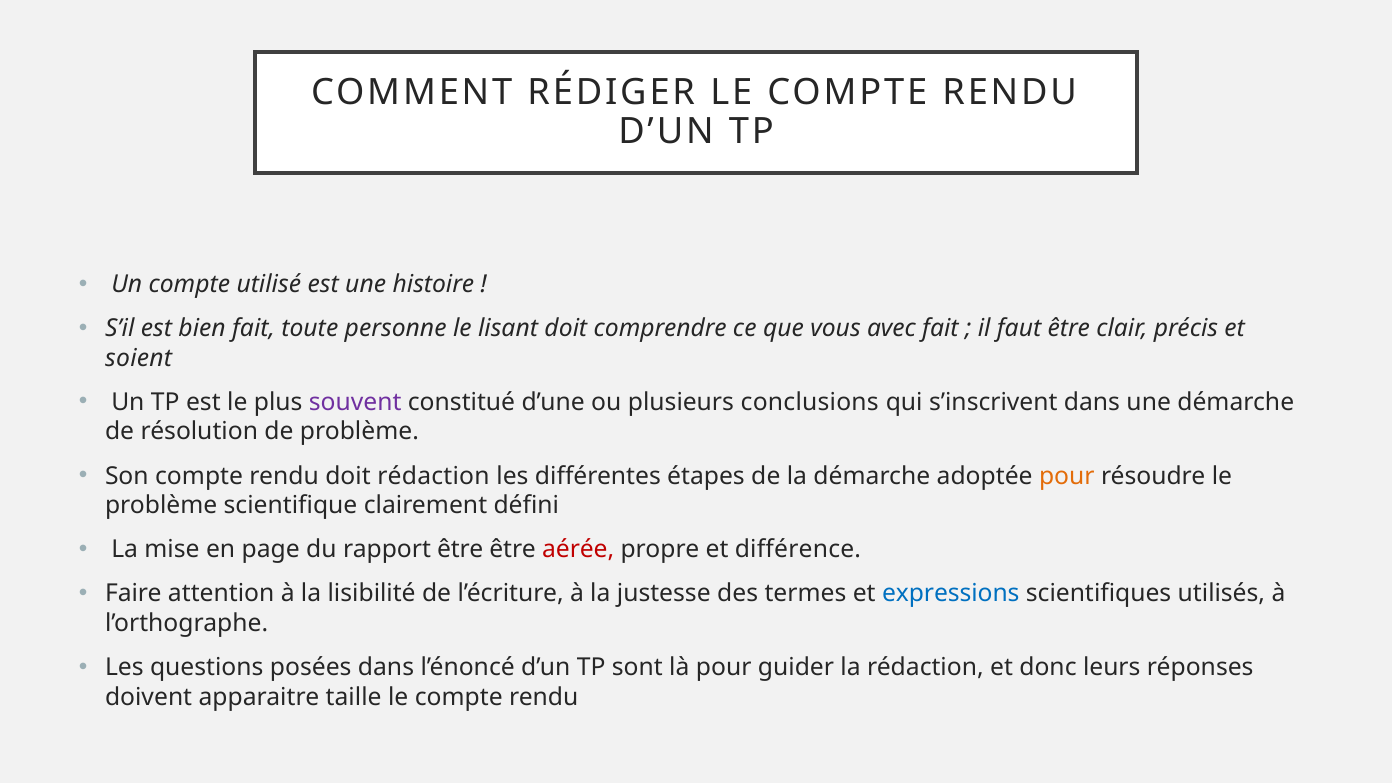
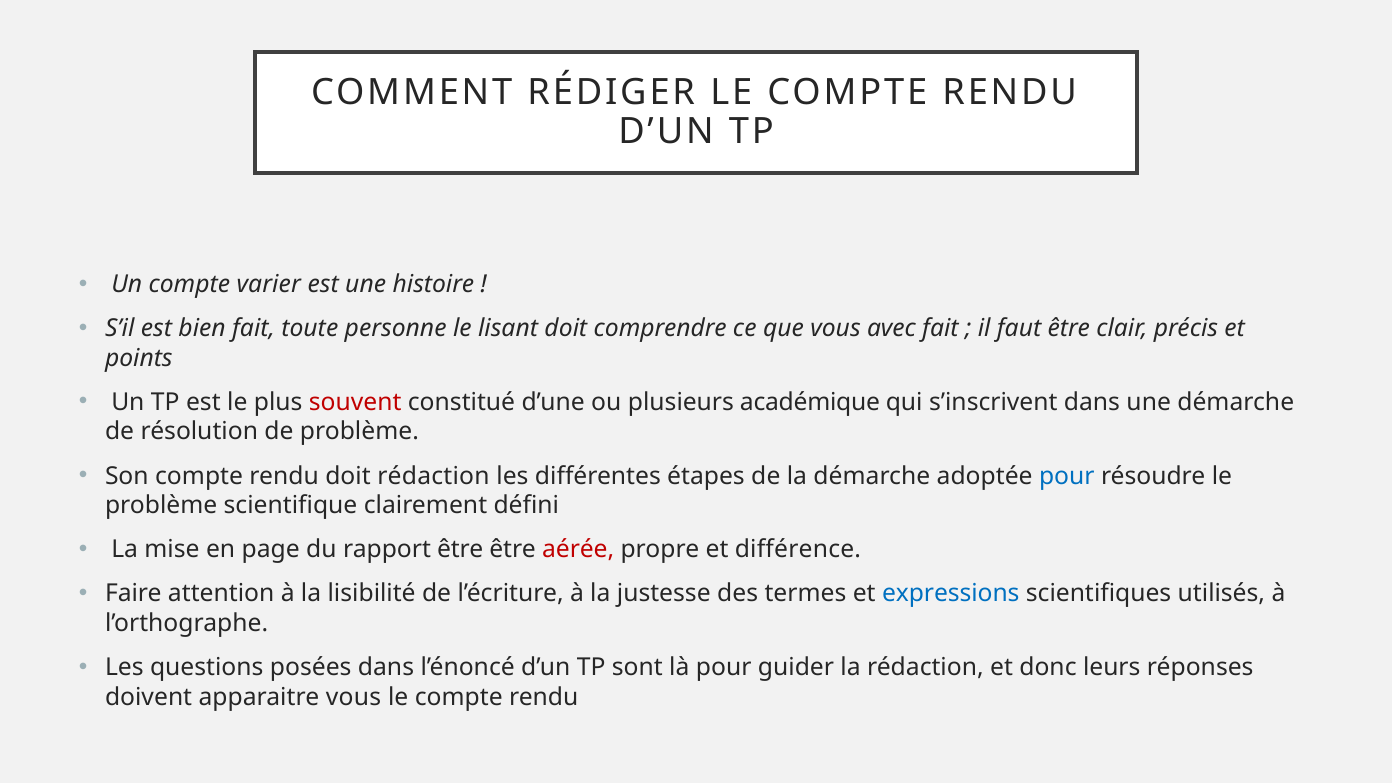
utilisé: utilisé -> varier (269, 284)
soient: soient -> points (139, 358)
souvent colour: purple -> red (355, 402)
conclusions: conclusions -> académique (810, 402)
pour colour: orange -> blue (1067, 476)
apparaitre taille: taille -> vous (354, 697)
